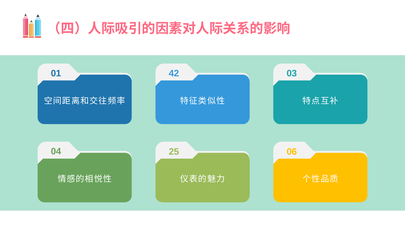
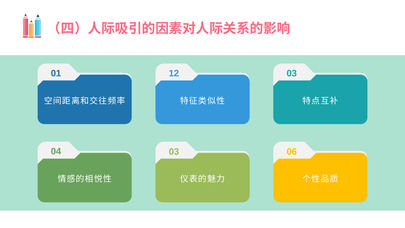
42: 42 -> 12 (174, 73)
04 25: 25 -> 03 (174, 152)
